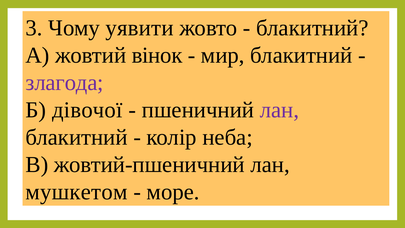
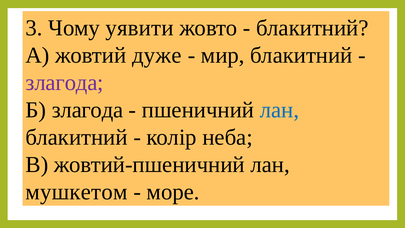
вінок: вінок -> дуже (157, 55)
Б дівочої: дівочої -> злагода (88, 110)
лан colour: purple -> blue (279, 110)
